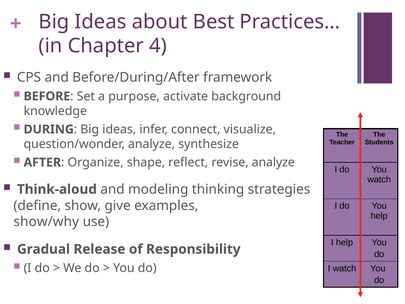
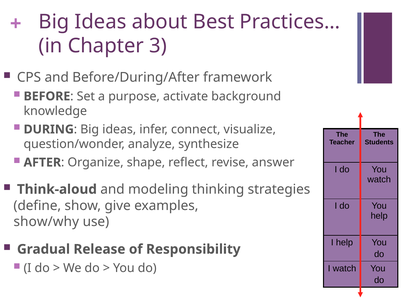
4: 4 -> 3 (158, 46)
revise analyze: analyze -> answer (273, 162)
